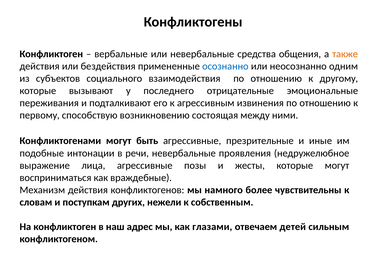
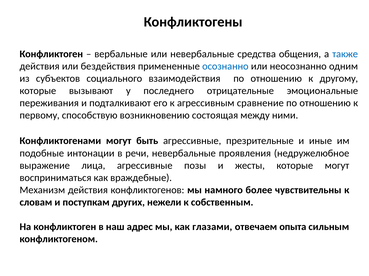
также colour: orange -> blue (345, 54)
извинения: извинения -> сравнение (260, 103)
детей: детей -> опыта (293, 227)
